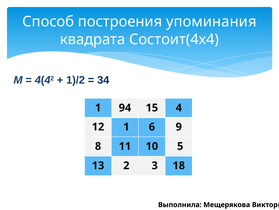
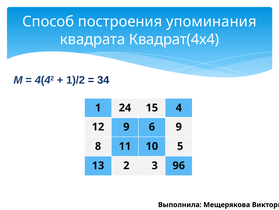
Состоит(4х4: Состоит(4х4 -> Квадрат(4х4 (174, 39)
94: 94 -> 24 (125, 107)
12 1: 1 -> 9 (126, 126)
18: 18 -> 96 (179, 165)
